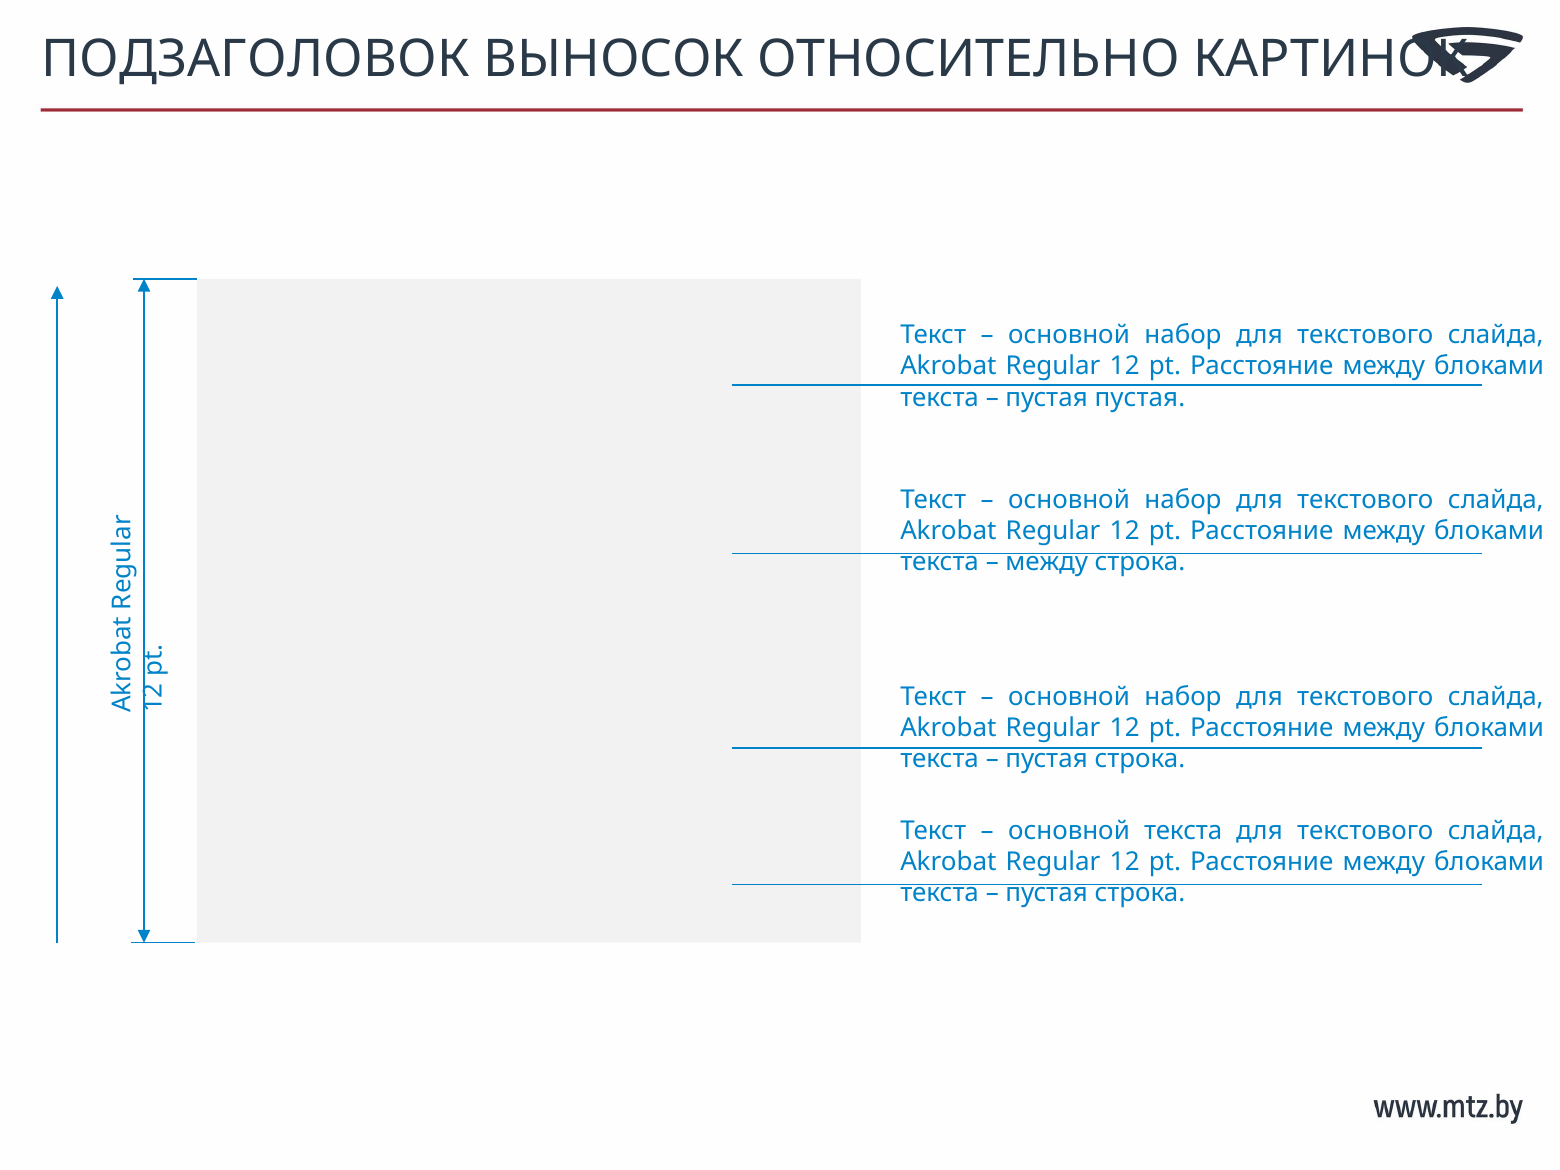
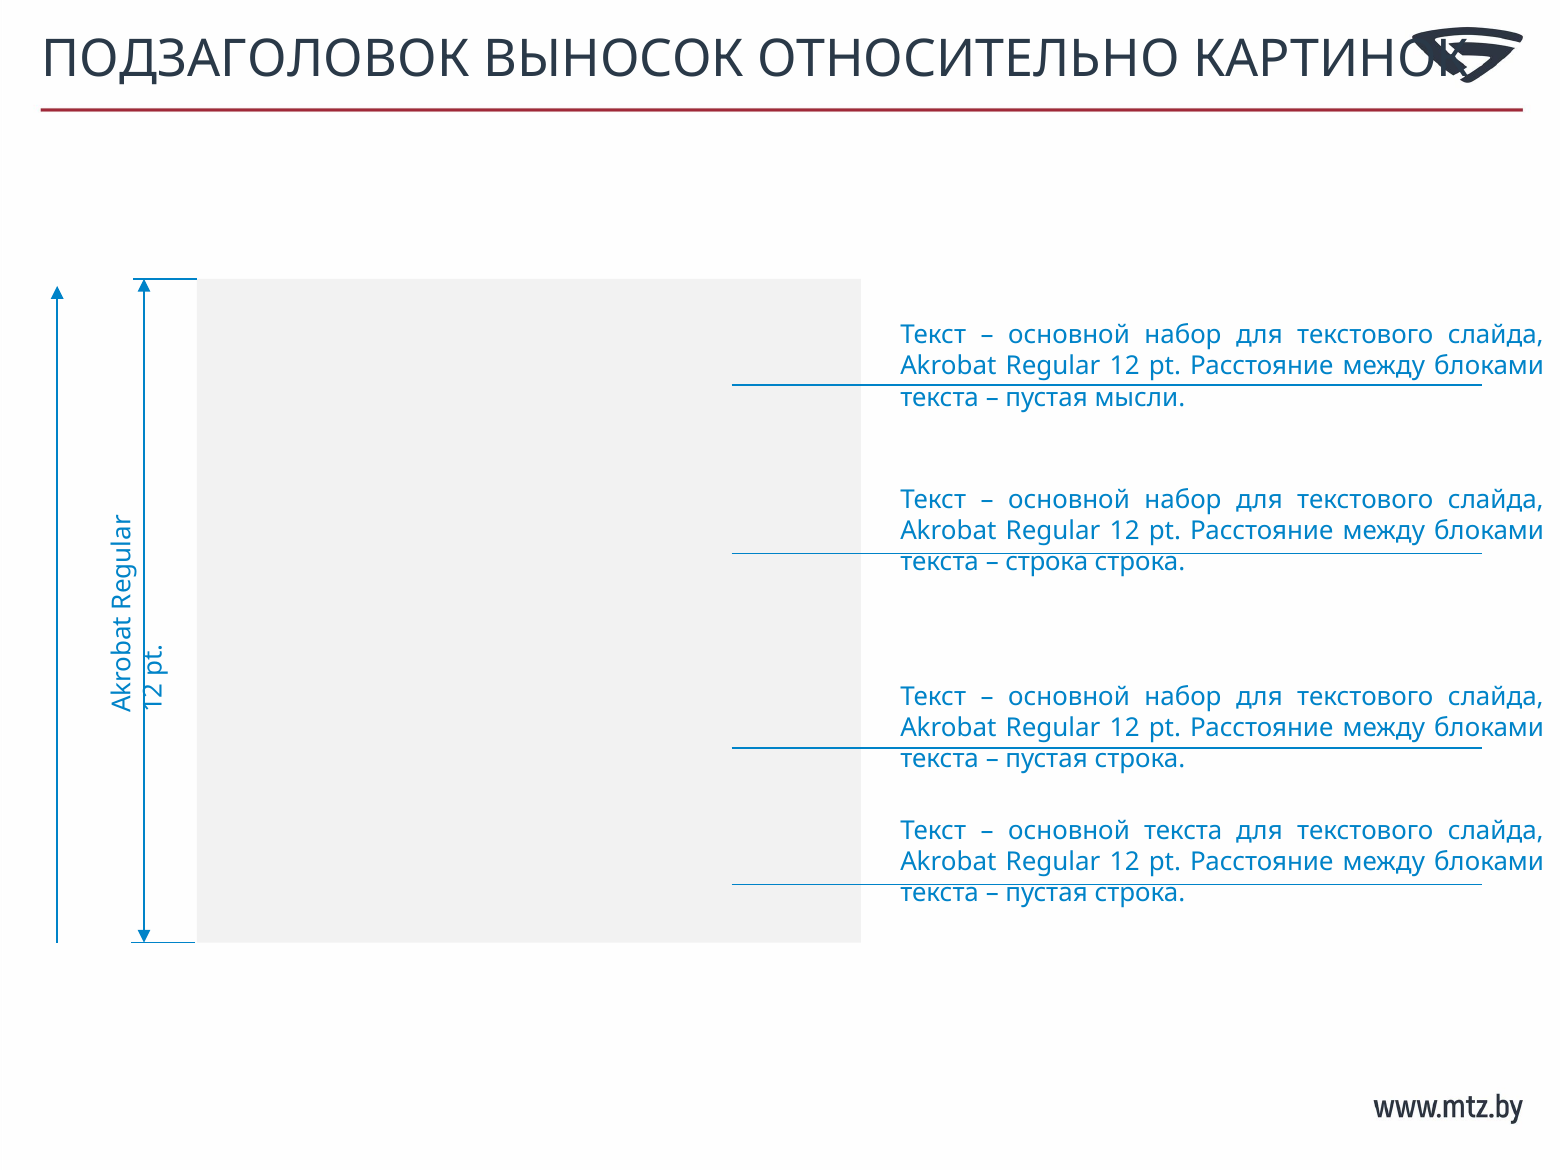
пустая пустая: пустая -> мысли (1140, 398)
между: между -> строка (1047, 562)
